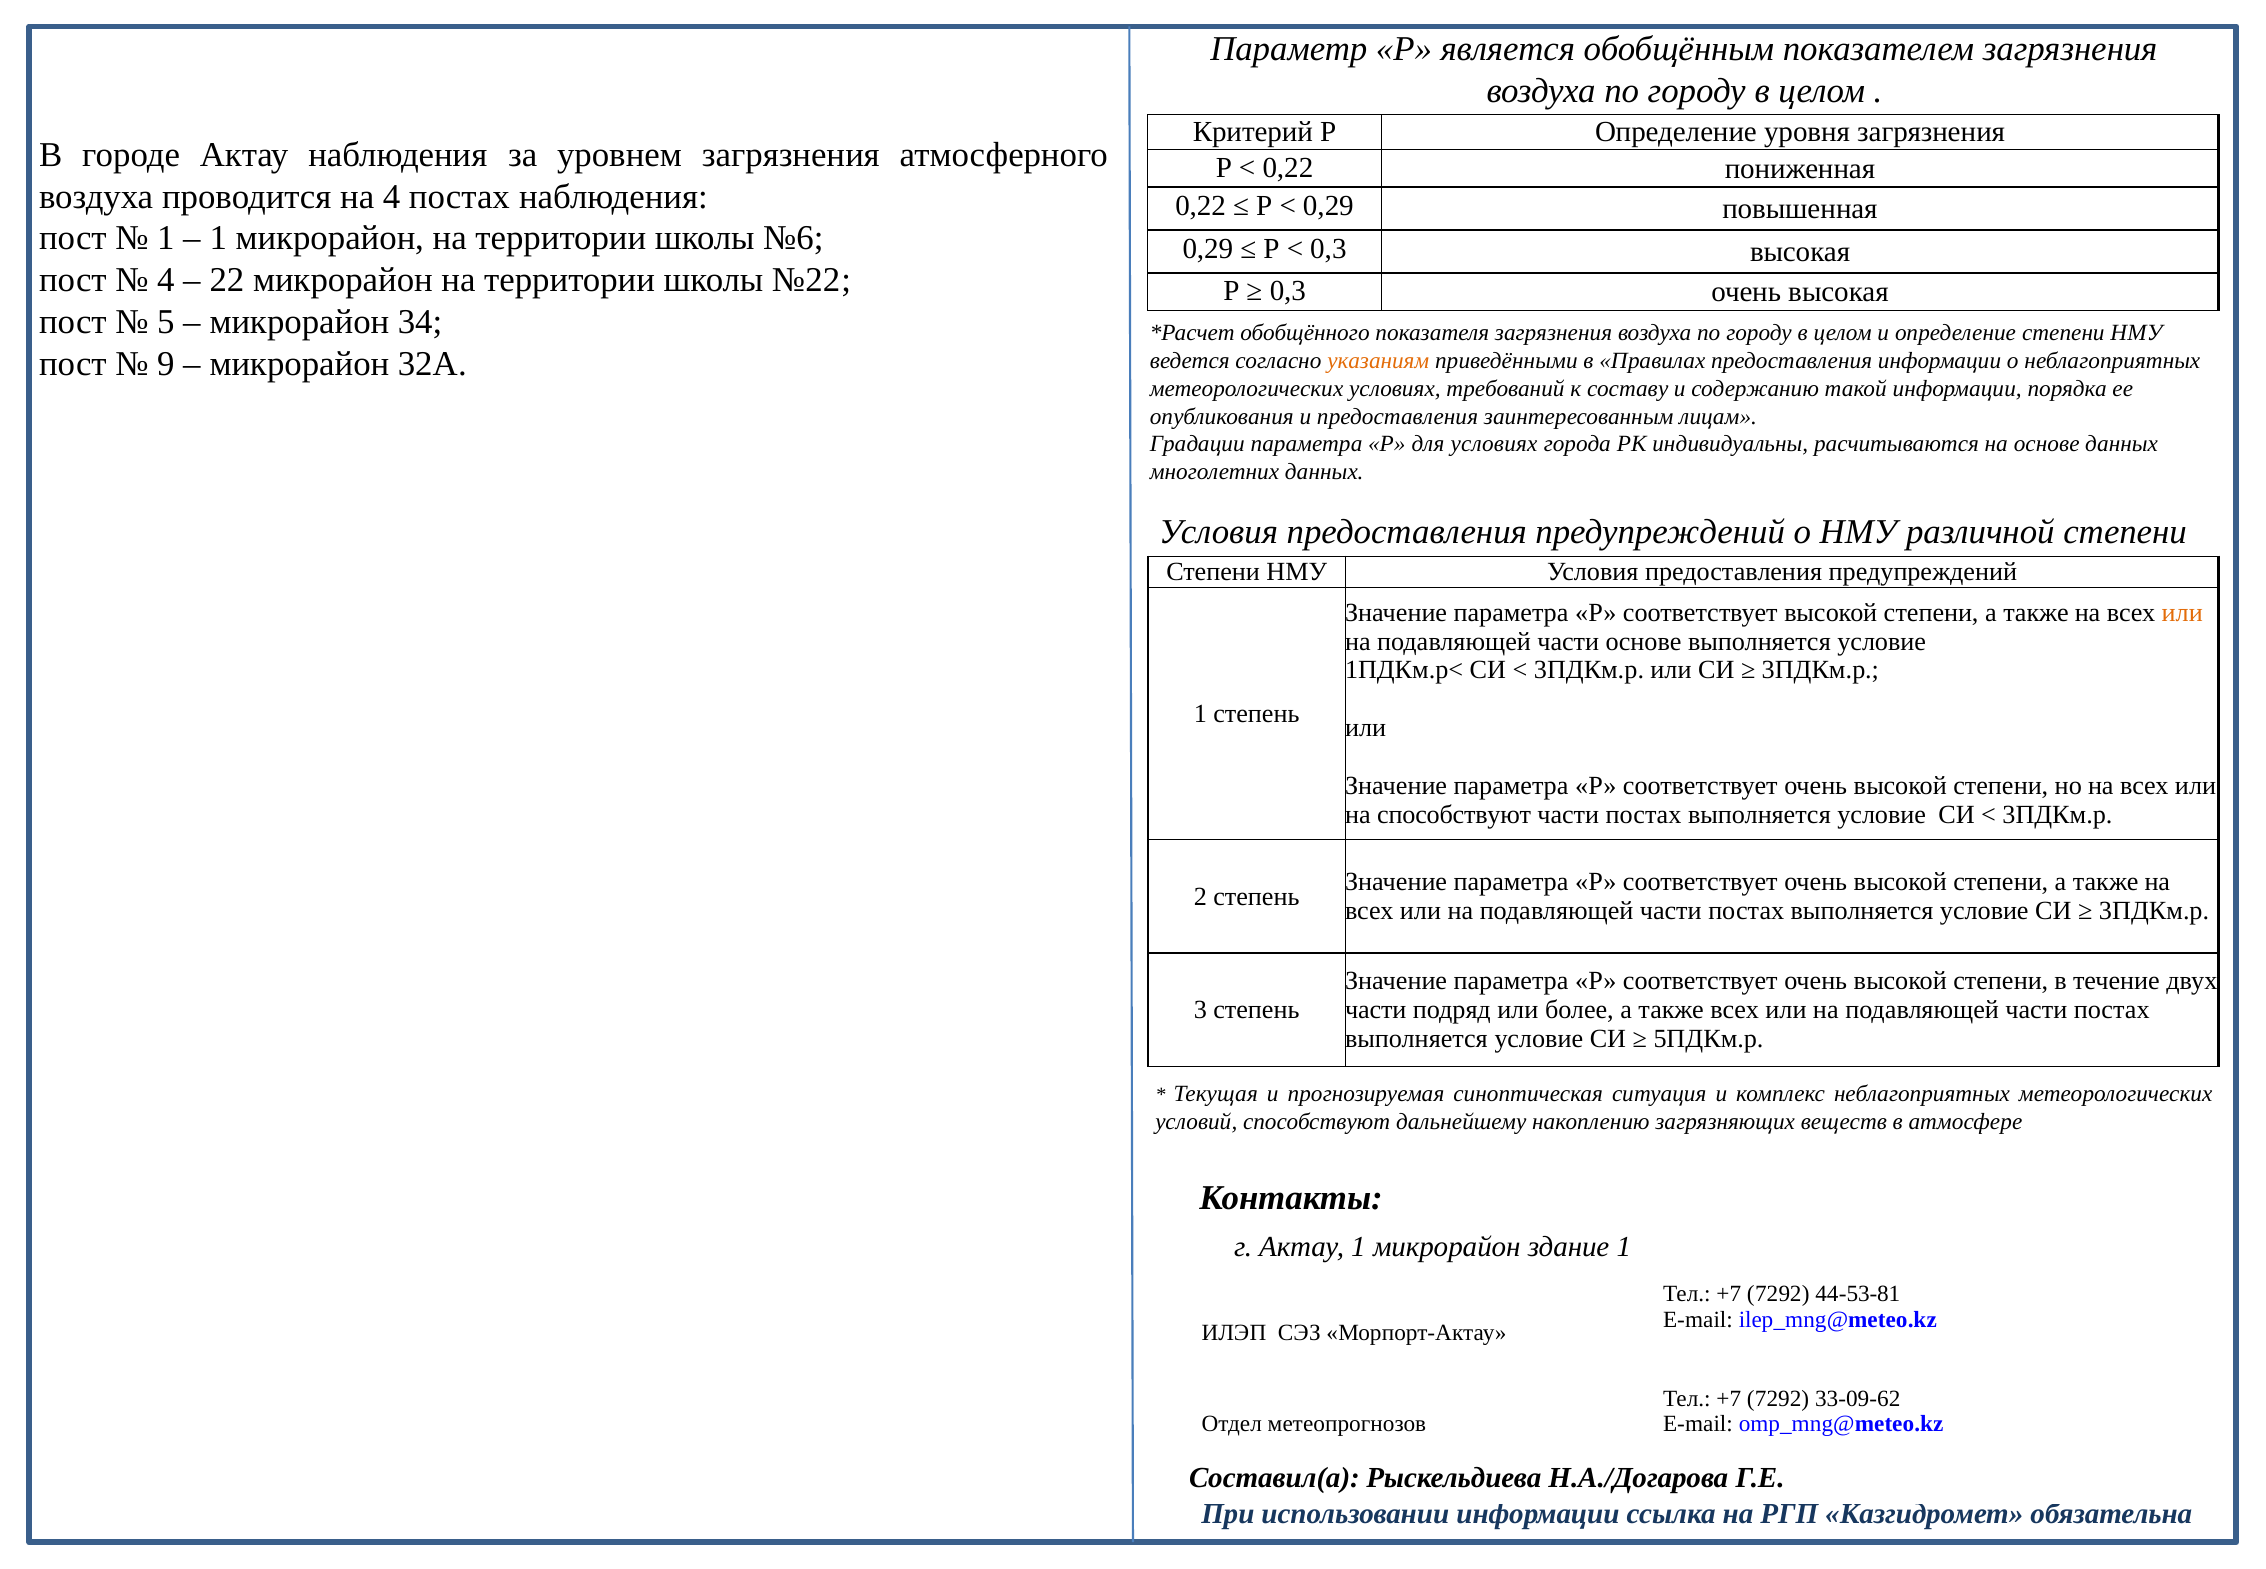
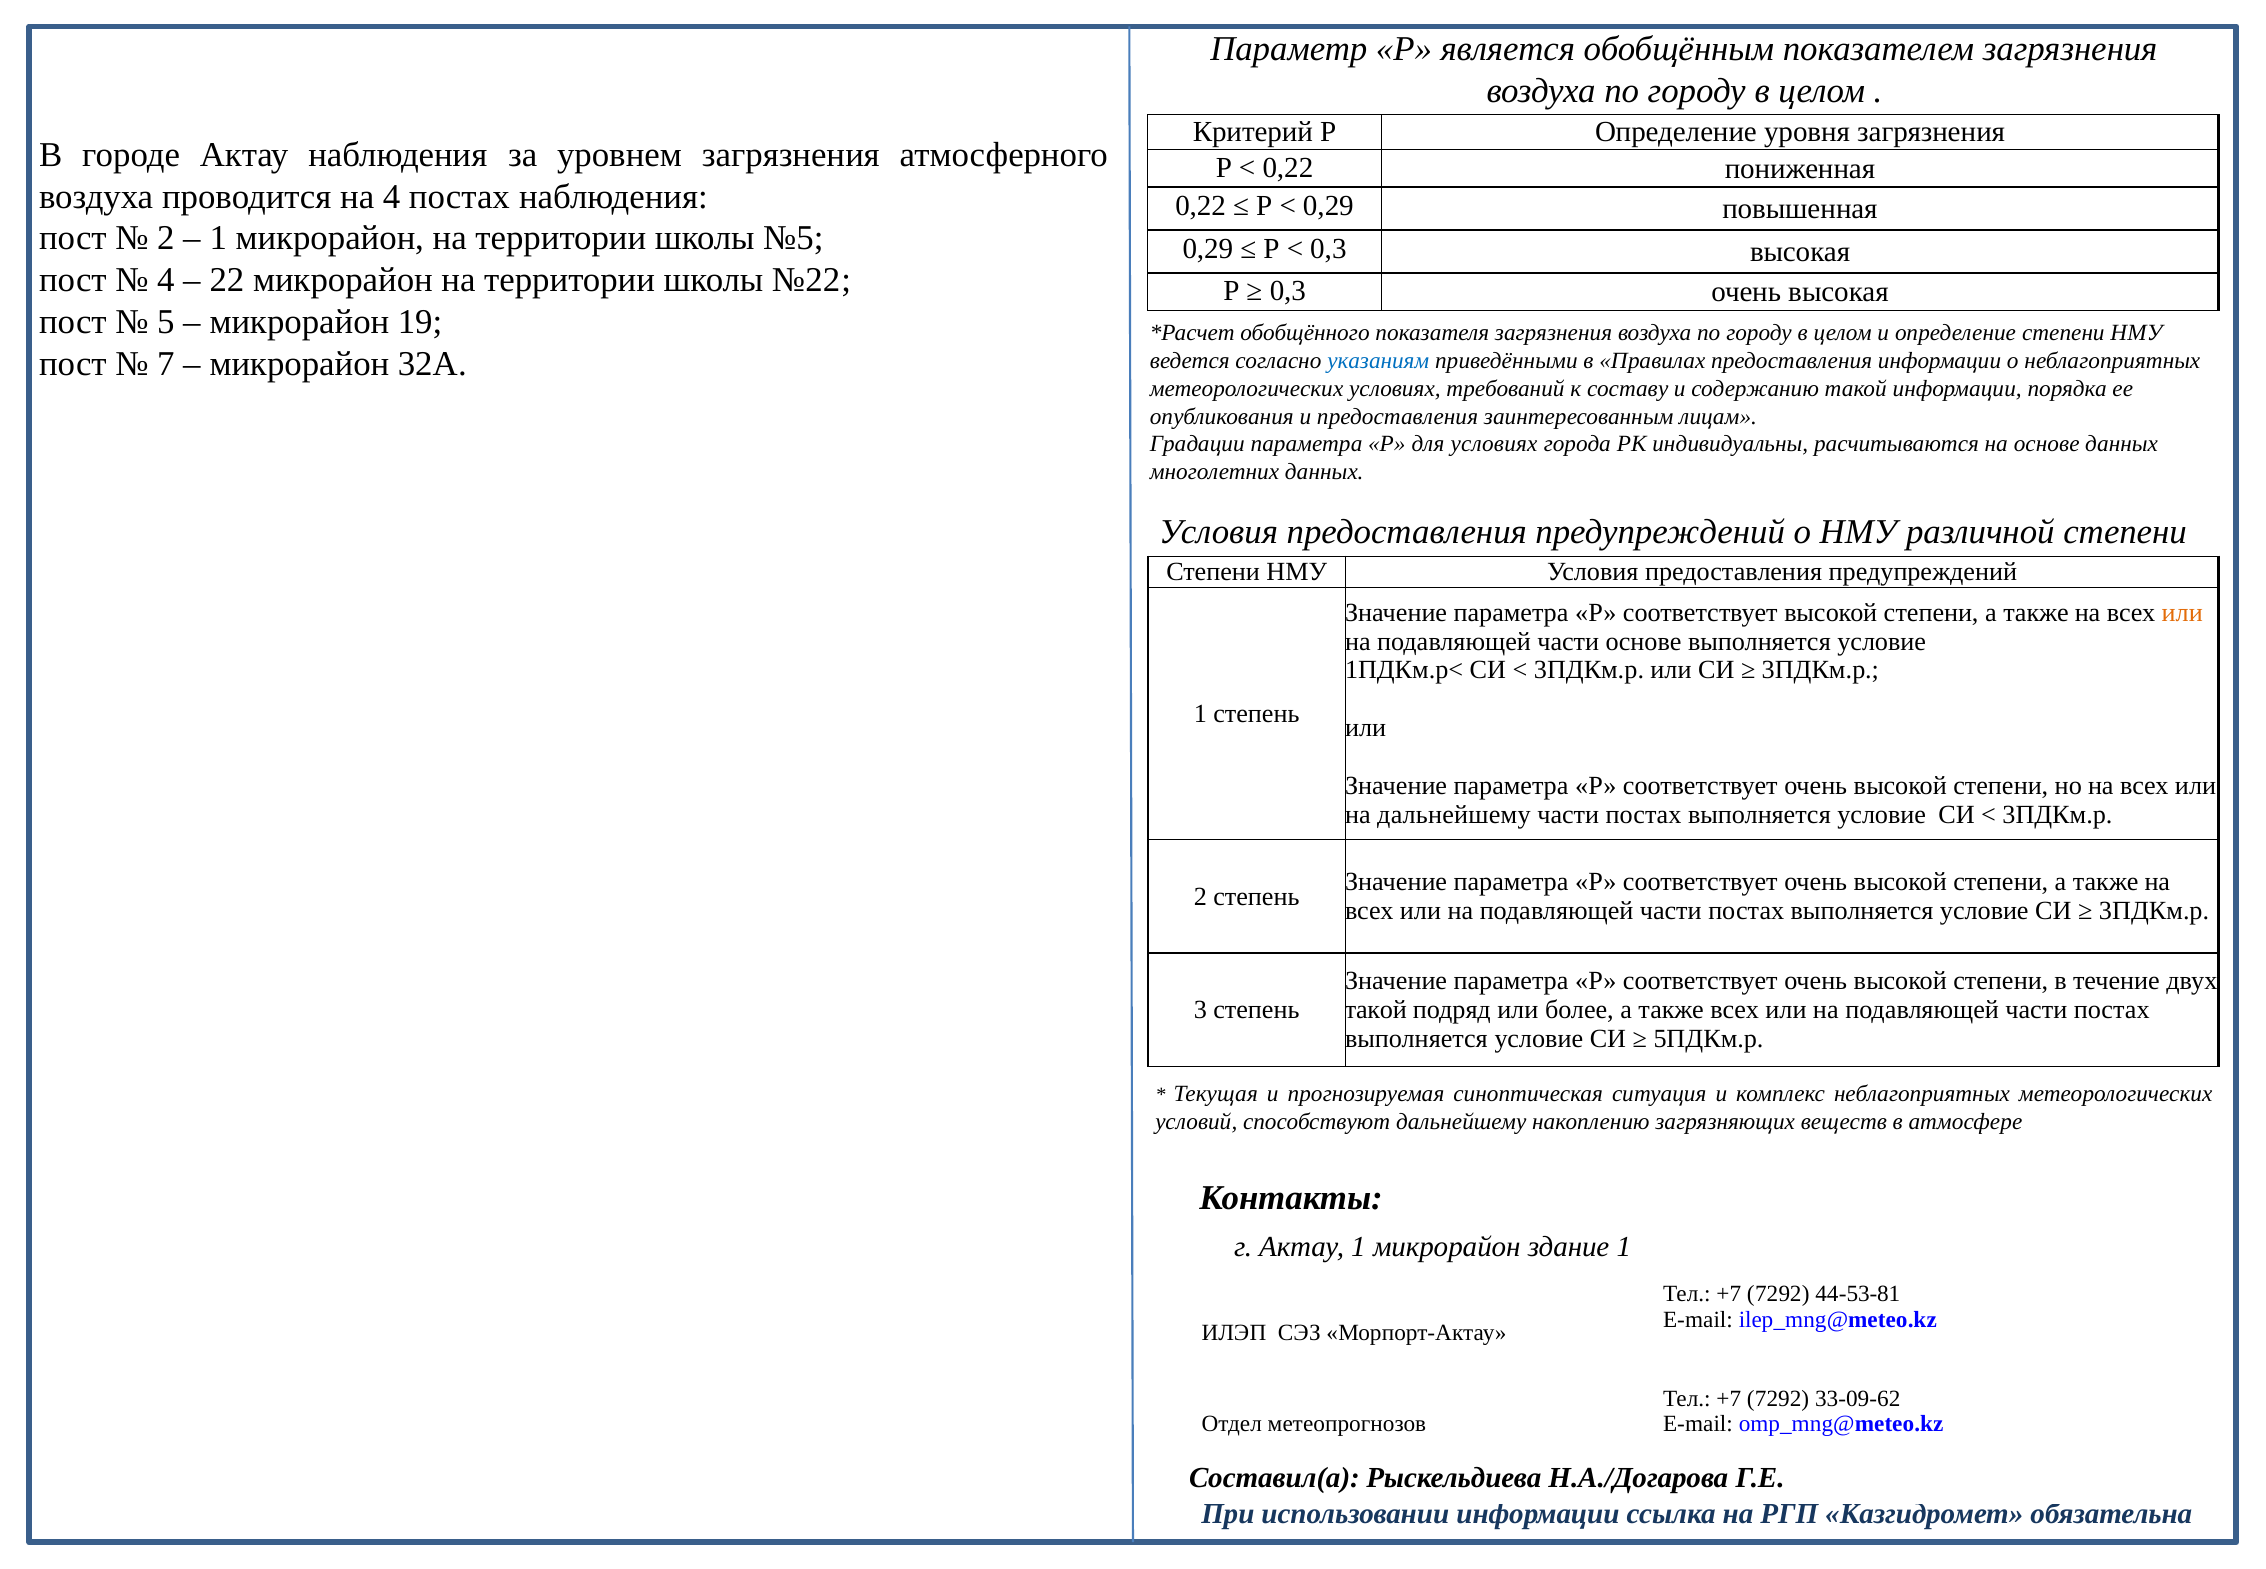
1: 1 -> 2 (166, 238)
№6: №6 -> №5 (793, 238)
34: 34 -> 19 (420, 322)
9: 9 -> 7 (166, 364)
указаниям colour: orange -> blue (1378, 361)
на способствуют: способствуют -> дальнейшему (1454, 815)
части: части -> такой (1376, 1010)
